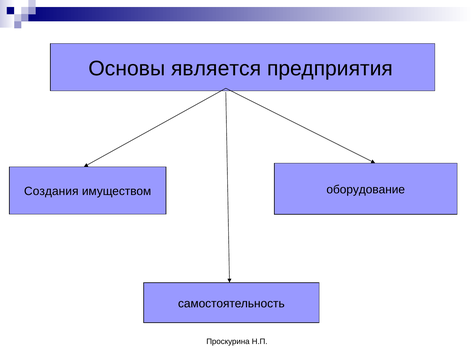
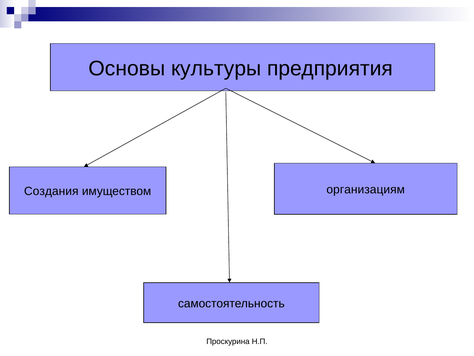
является: является -> культуры (216, 69)
оборудование: оборудование -> организациям (366, 189)
